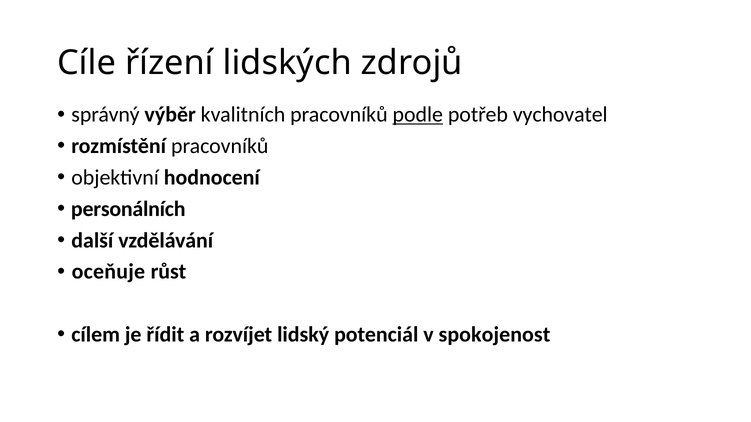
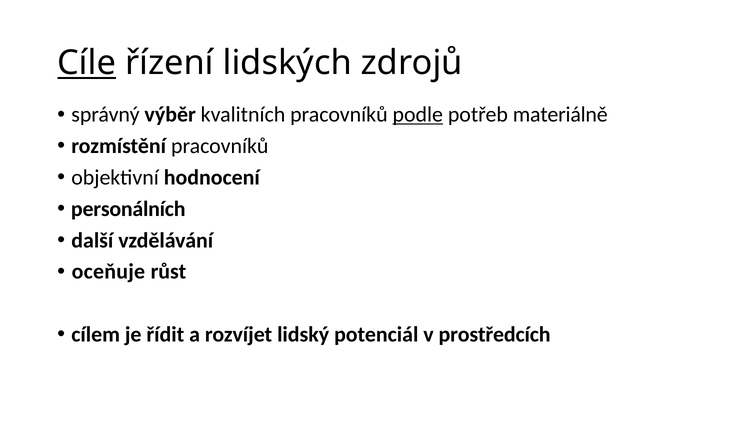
Cíle underline: none -> present (87, 63)
vychovatel: vychovatel -> materiálně (560, 115)
spokojenost: spokojenost -> prostředcích (495, 335)
